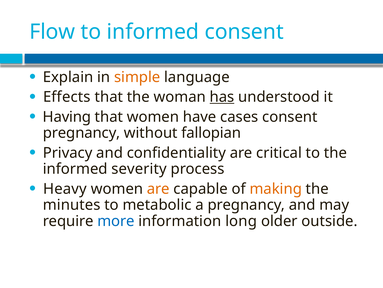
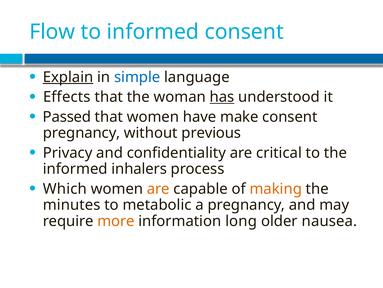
Explain underline: none -> present (68, 77)
simple colour: orange -> blue (137, 77)
Having: Having -> Passed (67, 117)
cases: cases -> make (239, 117)
fallopian: fallopian -> previous (211, 133)
severity: severity -> inhalers (139, 169)
Heavy: Heavy -> Which (65, 188)
more colour: blue -> orange (116, 221)
outside: outside -> nausea (329, 221)
